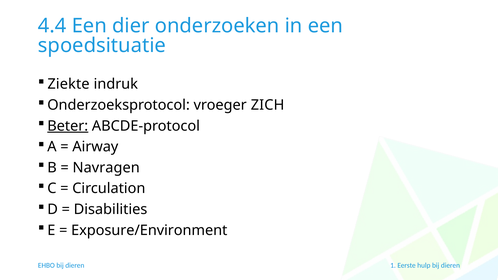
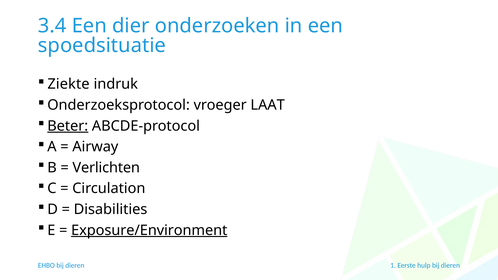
4.4: 4.4 -> 3.4 (52, 26)
ZICH: ZICH -> LAAT (268, 105)
Navragen: Navragen -> Verlichten (106, 168)
Exposure/Environment underline: none -> present (149, 230)
